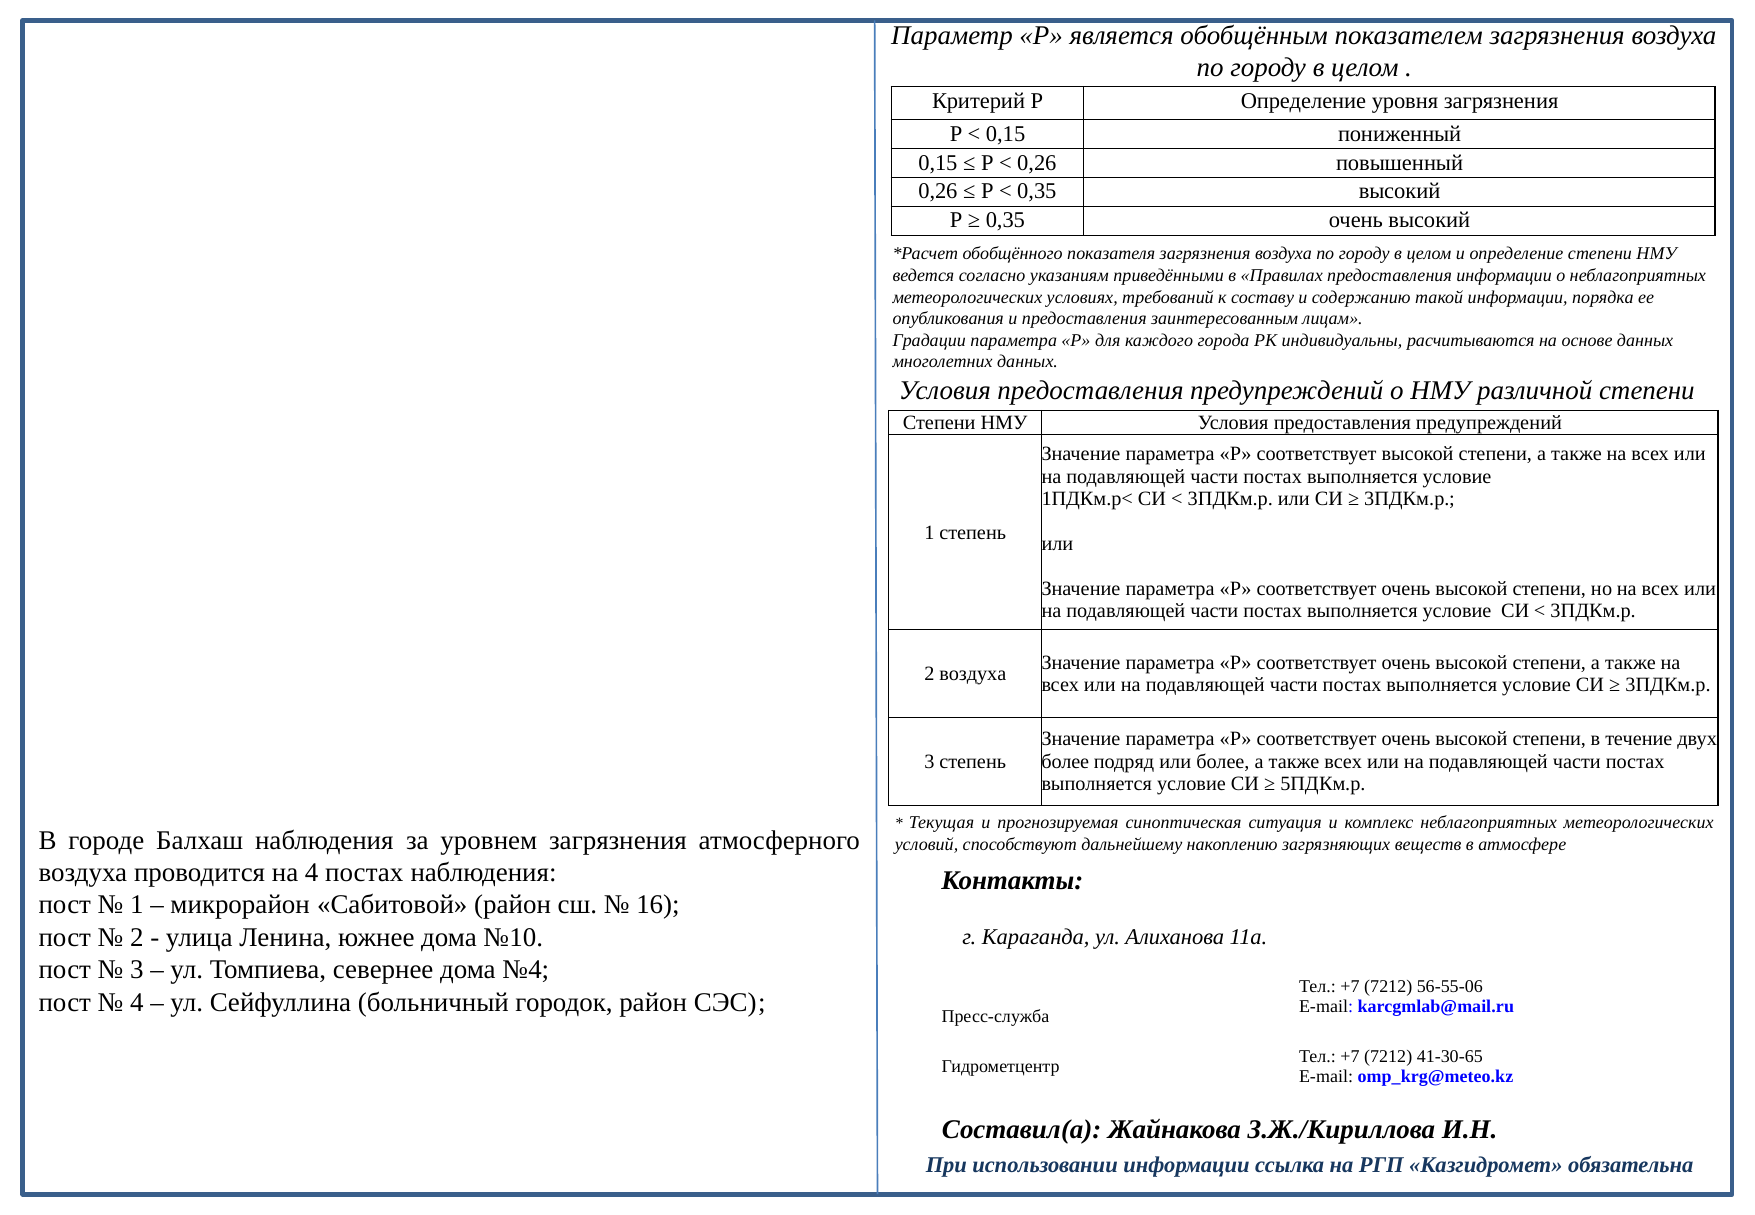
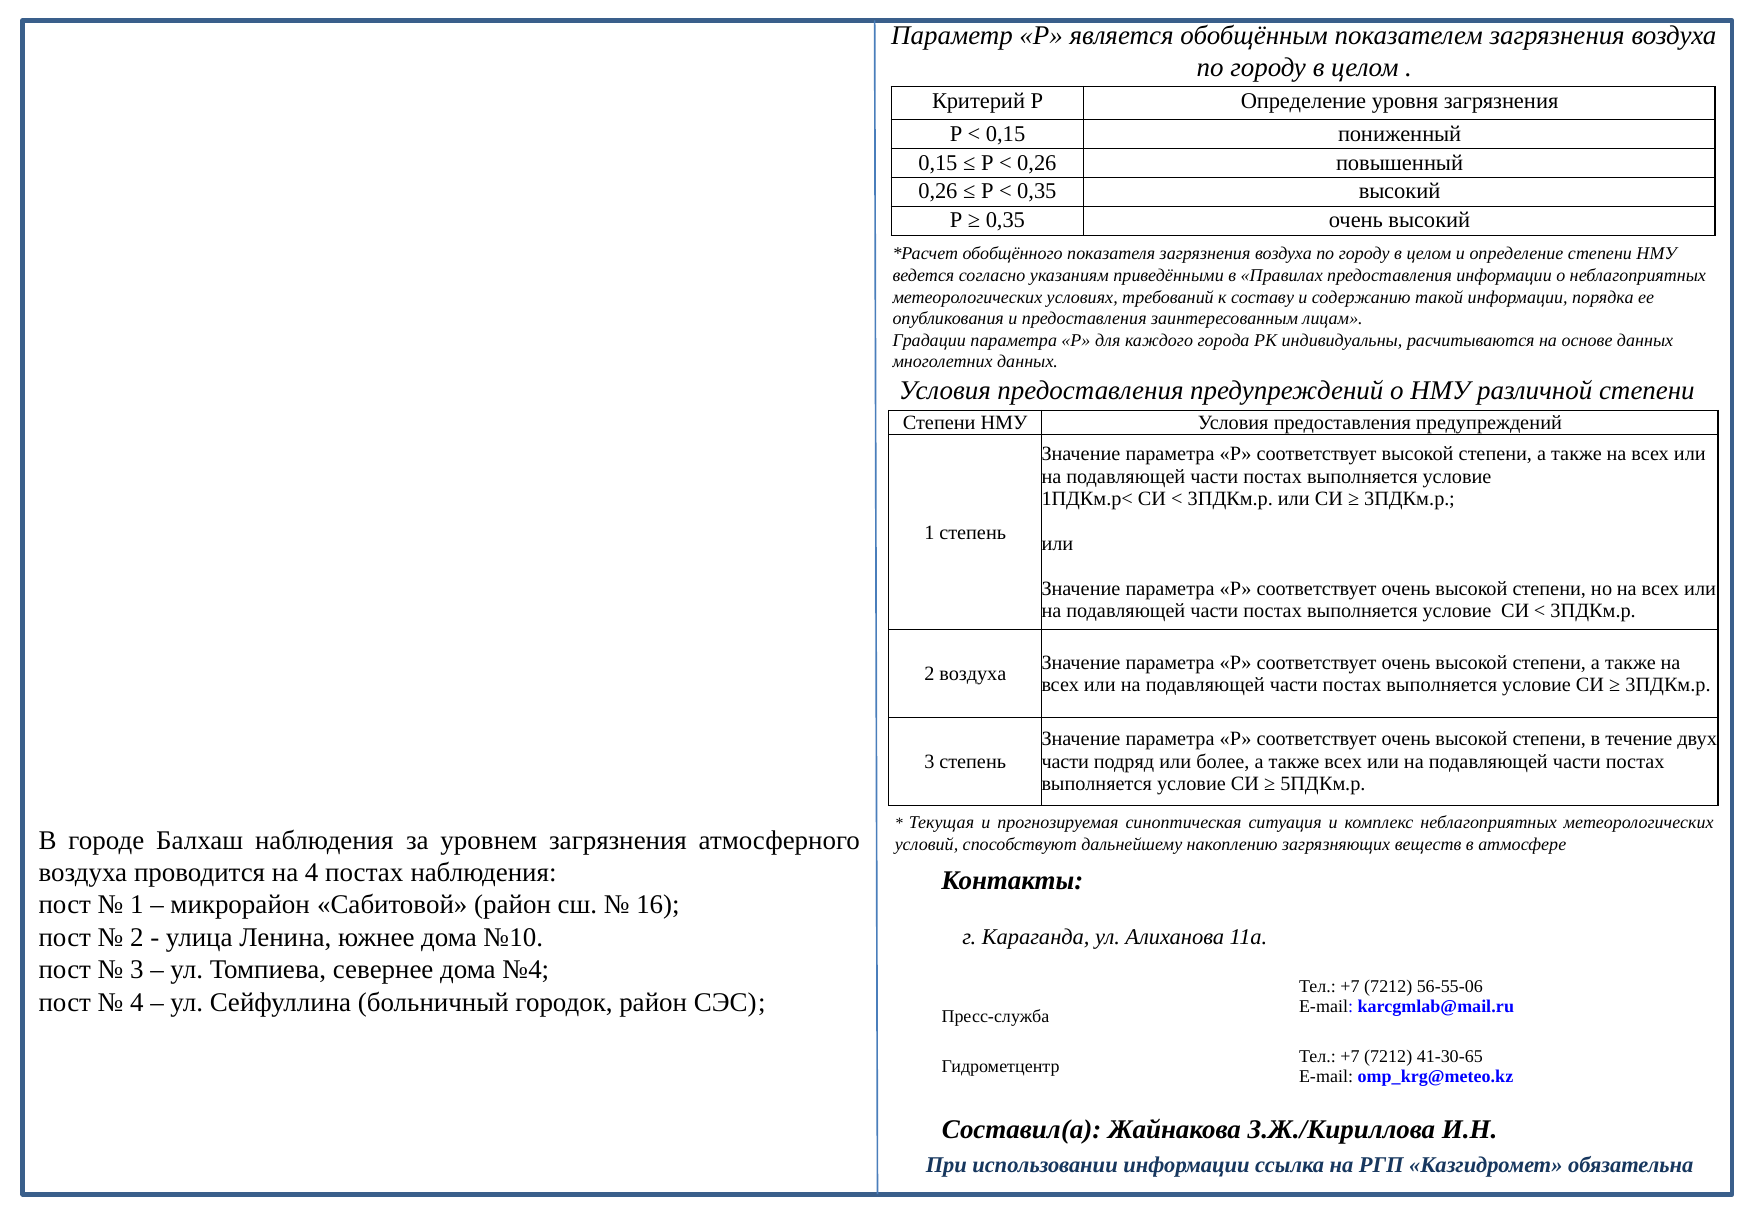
более: более -> части (1065, 762)
